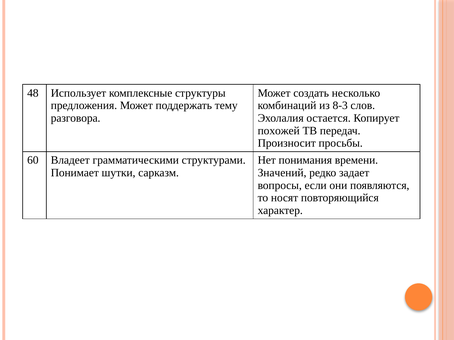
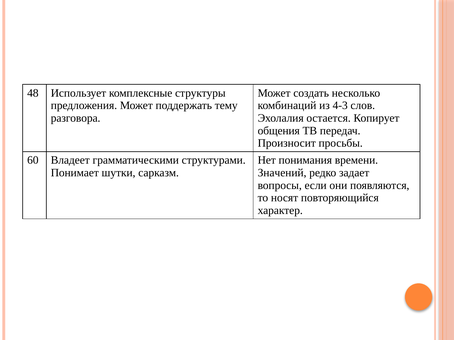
8-3: 8-3 -> 4-3 (340, 106)
похожей: похожей -> общения (279, 131)
